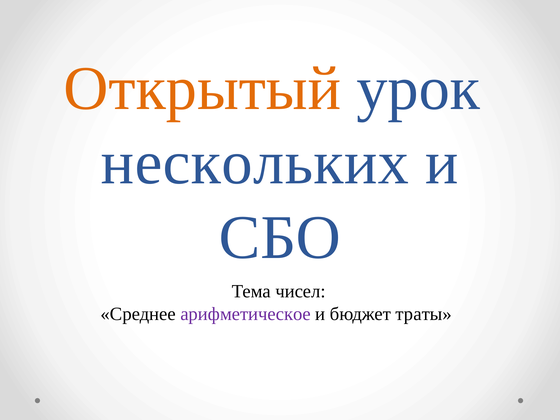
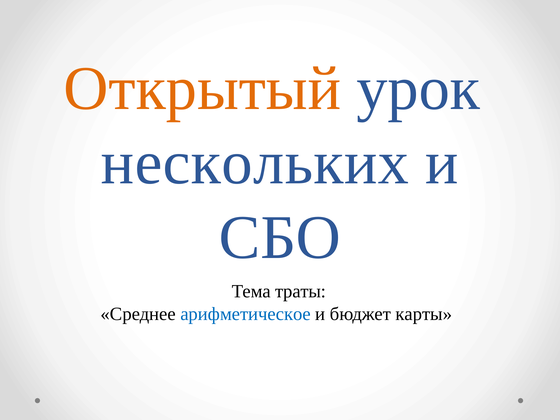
чисел: чисел -> траты (301, 291)
арифметическое colour: purple -> blue (246, 314)
траты: траты -> карты (424, 314)
